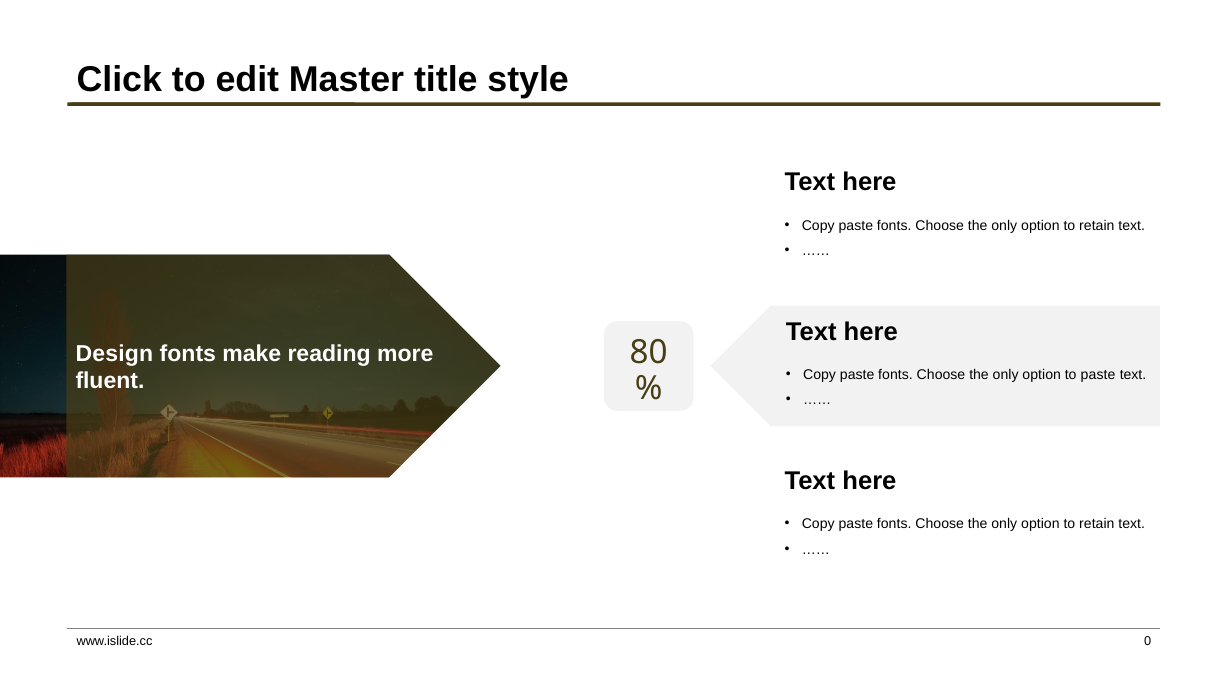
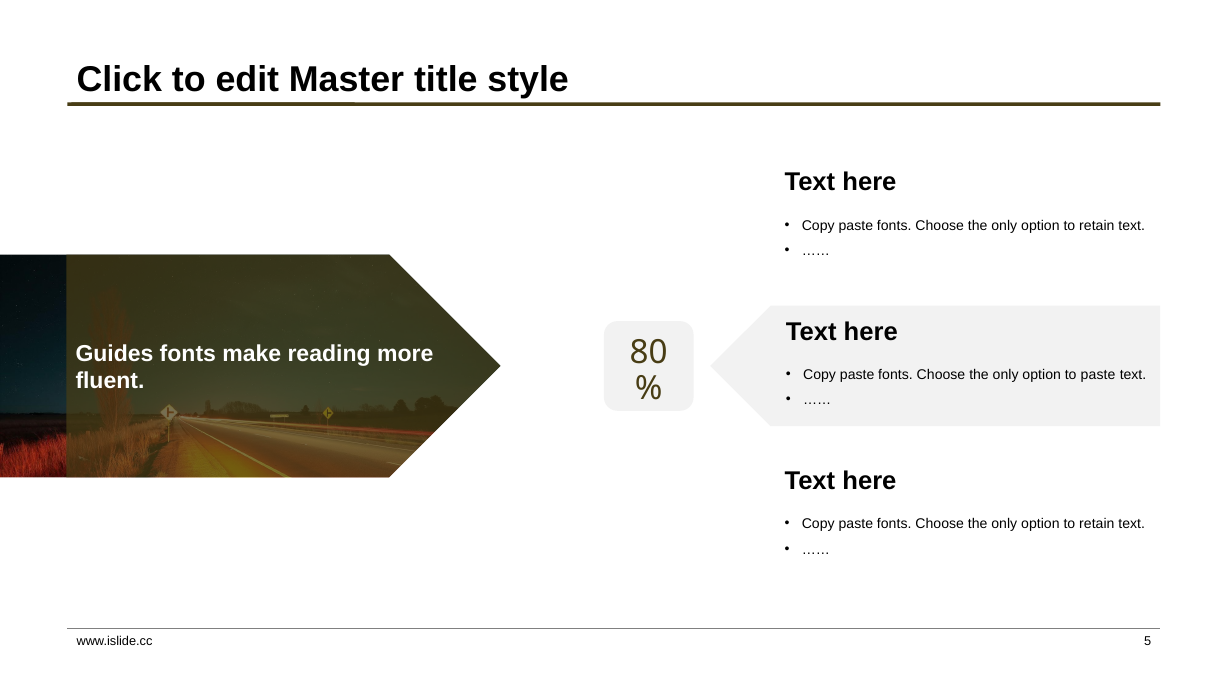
Design: Design -> Guides (114, 354)
0: 0 -> 5 (1148, 641)
